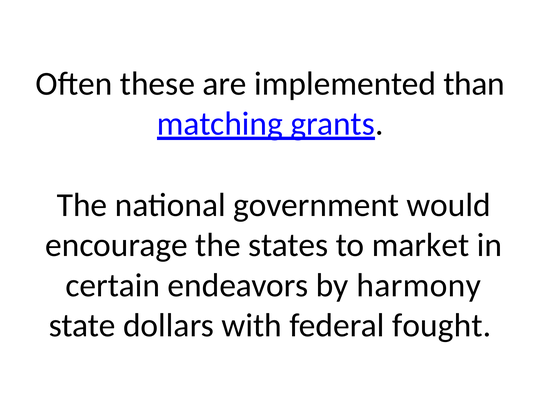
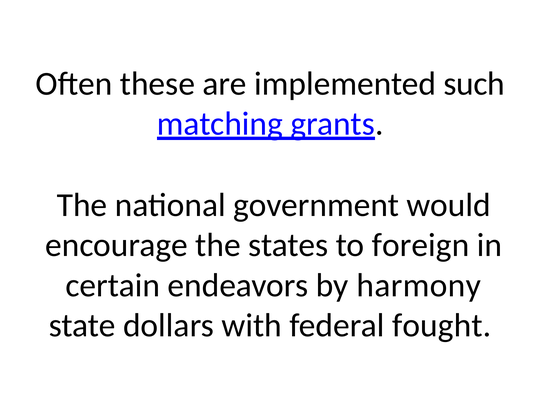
than: than -> such (474, 84)
market: market -> foreign (421, 245)
